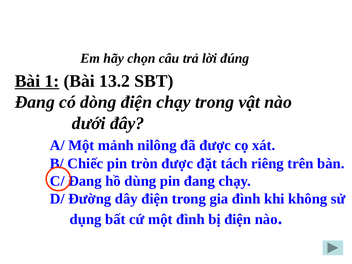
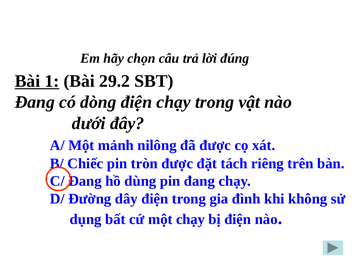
13.2: 13.2 -> 29.2 (115, 81)
một đình: đình -> chạy (191, 219)
